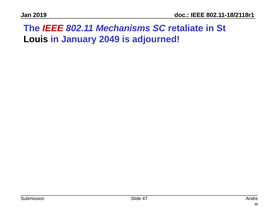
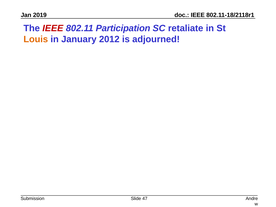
Mechanisms: Mechanisms -> Participation (123, 28)
Louis colour: black -> orange (36, 39)
2049: 2049 -> 2012 (109, 39)
